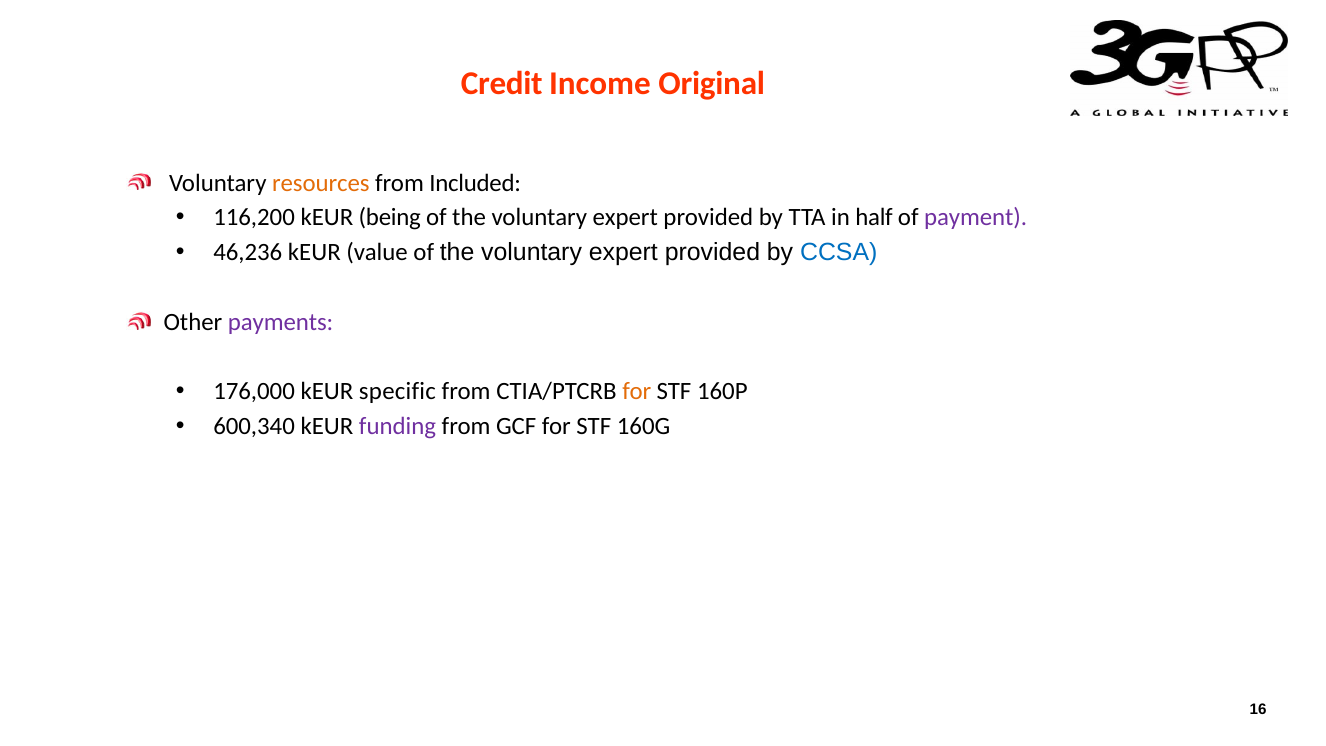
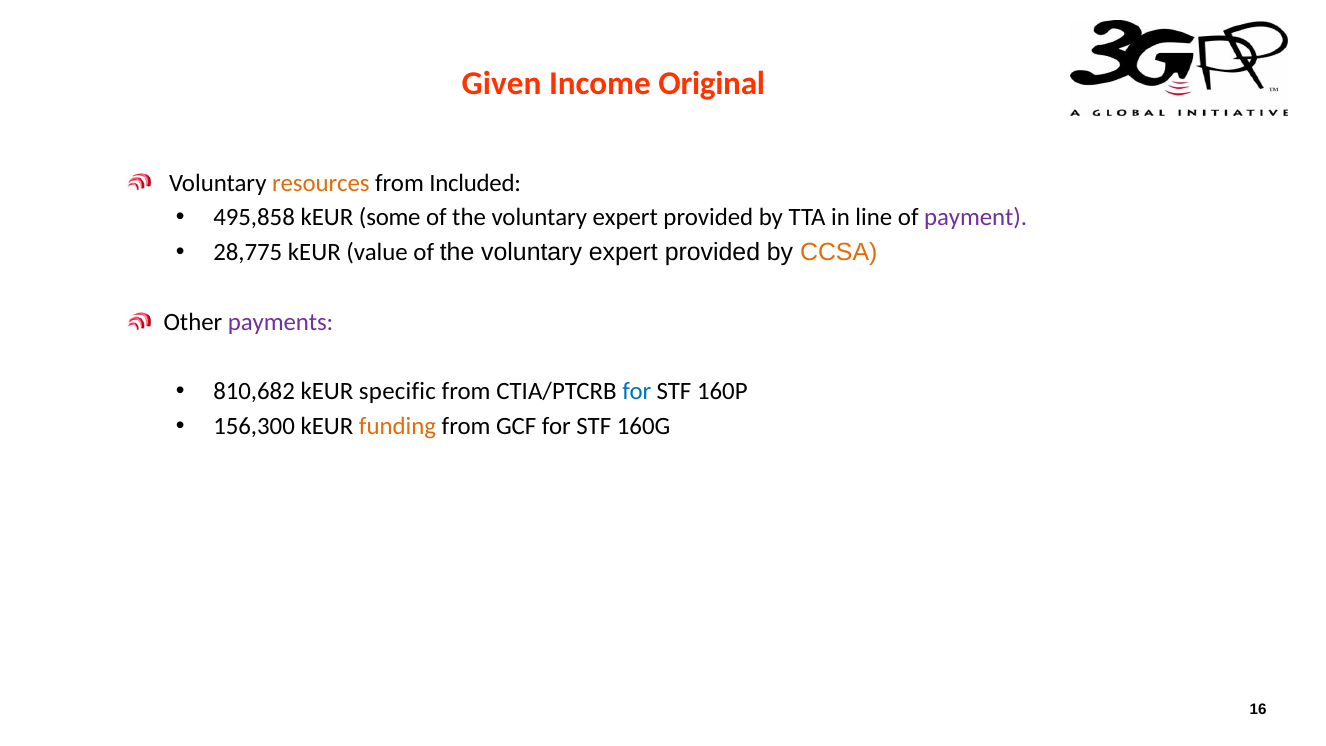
Credit: Credit -> Given (502, 83)
116,200: 116,200 -> 495,858 (254, 218)
being: being -> some (390, 218)
half: half -> line (874, 218)
46,236: 46,236 -> 28,775 (248, 252)
CCSA colour: blue -> orange (839, 252)
176,000: 176,000 -> 810,682 (254, 392)
for colour: orange -> blue (637, 392)
600,340: 600,340 -> 156,300 (254, 426)
funding colour: purple -> orange (398, 426)
